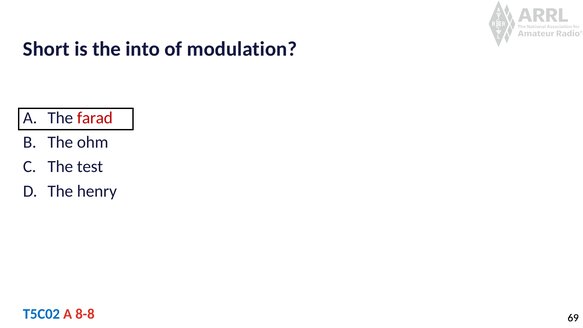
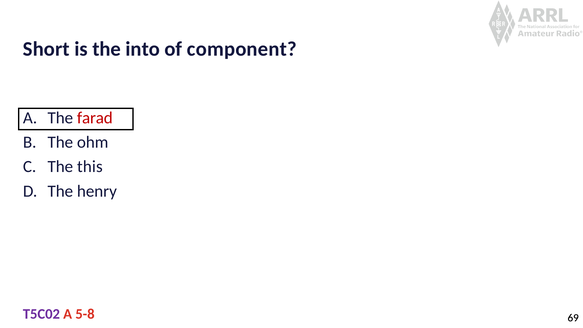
modulation: modulation -> component (242, 49)
test: test -> this (90, 167)
T5C02 colour: blue -> purple (41, 314)
8-8: 8-8 -> 5-8 (85, 314)
